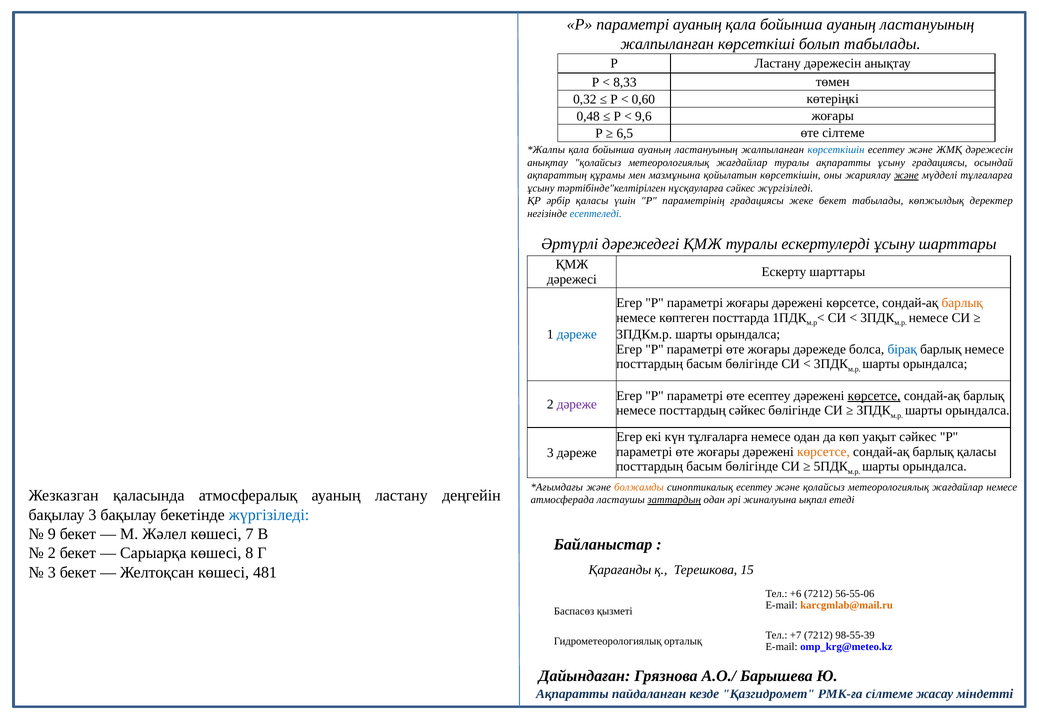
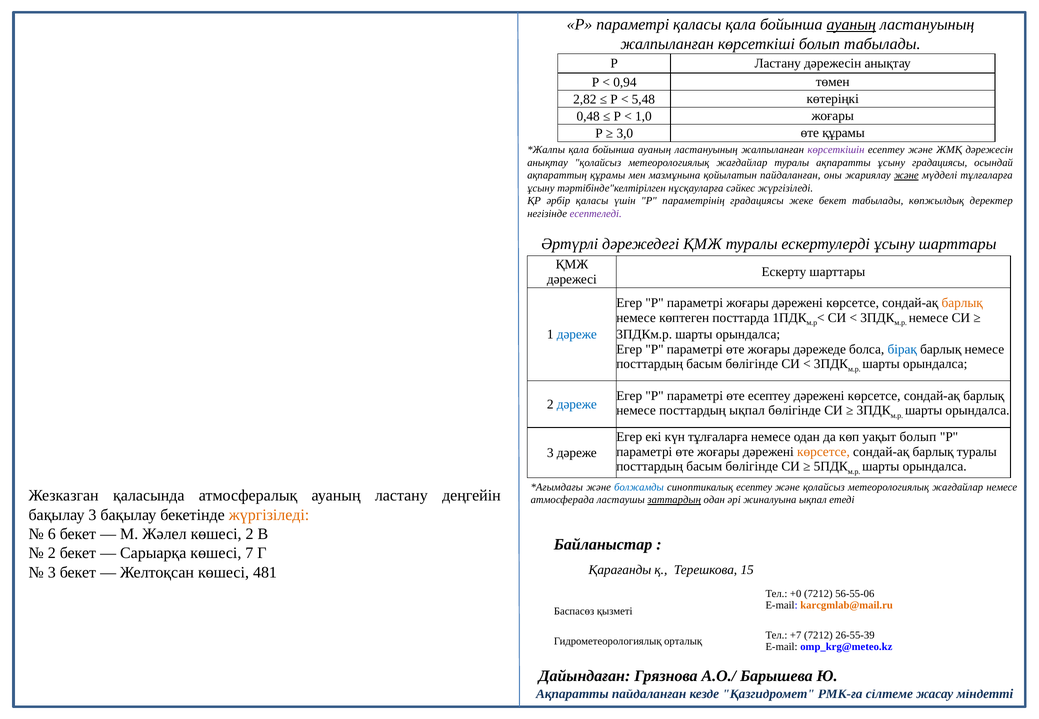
параметрі ауаның: ауаның -> қаласы (697, 25)
ауаның underline: none -> present (851, 25)
8,33: 8,33 -> 0,94 (625, 82)
0,32: 0,32 -> 2,82 (585, 99)
0,60: 0,60 -> 5,48 (643, 99)
9,6: 9,6 -> 1,0 (643, 117)
6,5: 6,5 -> 3,0 (625, 134)
өте сілтеме: сілтеме -> құрамы (844, 133)
көрсеткішін colour: blue -> purple (836, 150)
қойылатын көрсеткішін: көрсеткішін -> пайдаланған (790, 175)
есептеледі colour: blue -> purple (596, 214)
көрсетсе underline: present -> none (874, 396)
дәреже colour: purple -> blue (577, 404)
посттардың сәйкес: сәйкес -> ықпал (747, 411)
уақыт сәйкес: сәйкес -> болып (918, 437)
барлық қаласы: қаласы -> туралы (977, 452)
болжамды colour: orange -> blue (639, 487)
жүргізіледі colour: blue -> orange (269, 515)
9: 9 -> 6 (52, 534)
көшесі 7: 7 -> 2 (250, 534)
8: 8 -> 7 (249, 553)
+6: +6 -> +0 (796, 594)
98-55-39: 98-55-39 -> 26-55-39 (855, 635)
